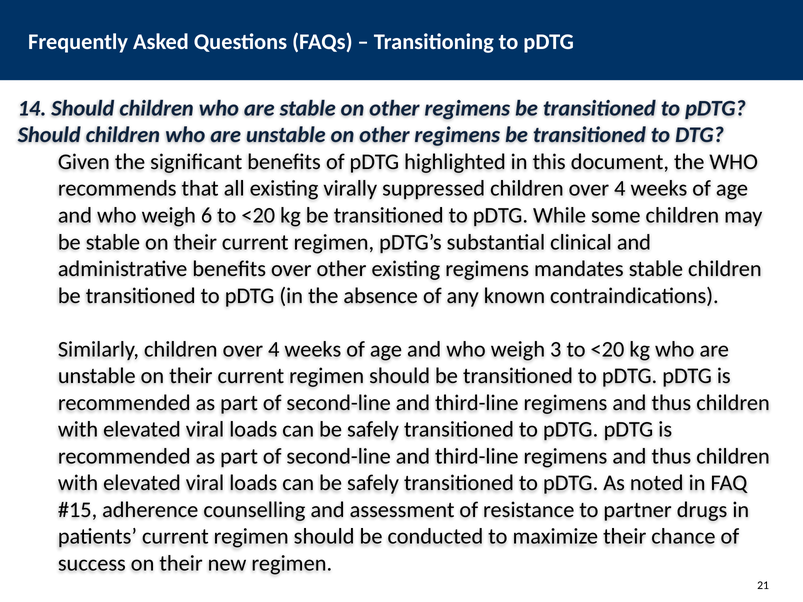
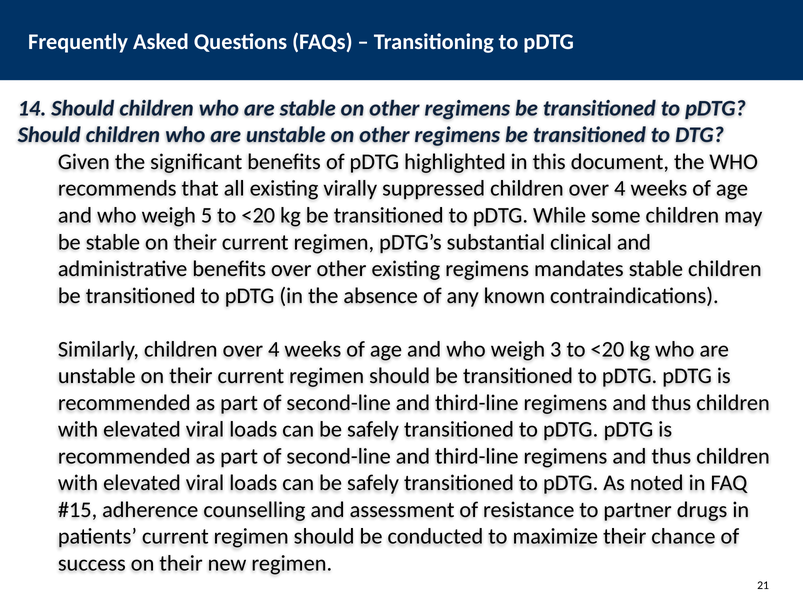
6: 6 -> 5 (207, 215)
